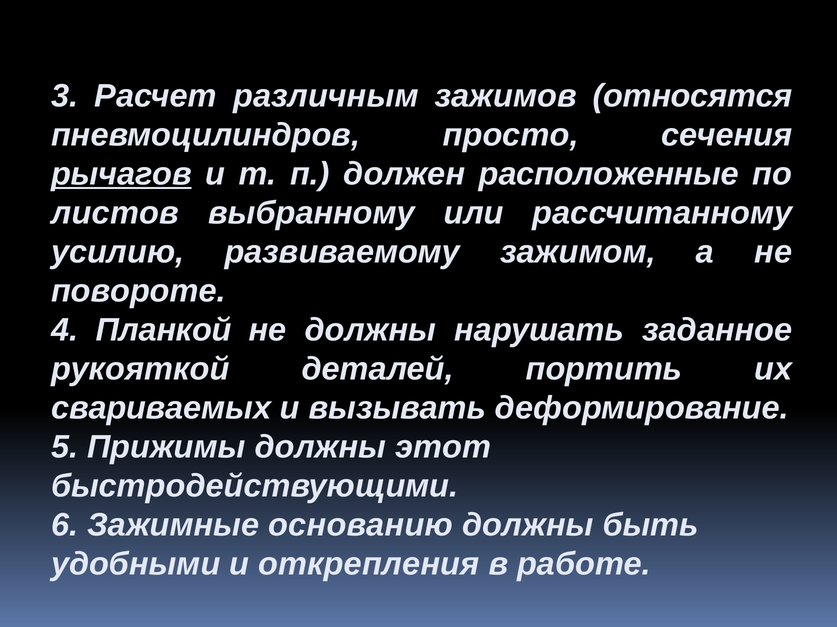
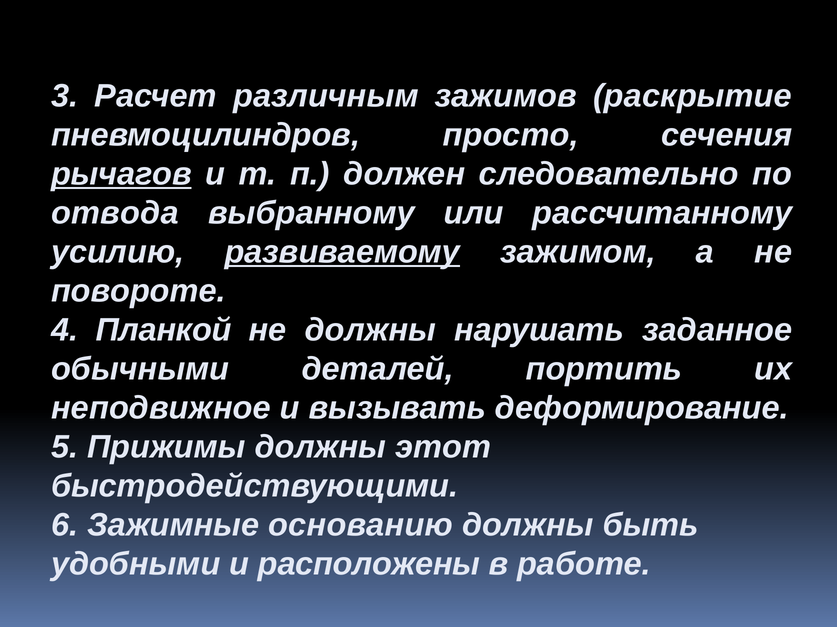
относятся: относятся -> раскрытие (693, 96)
расположенные: расположенные -> следовательно (609, 174)
листов: листов -> отвода (115, 213)
развиваемому underline: none -> present (342, 252)
рукояткой: рукояткой -> обычными (140, 369)
свариваемых: свариваемых -> неподвижное (161, 409)
открепления: открепления -> расположены (369, 565)
